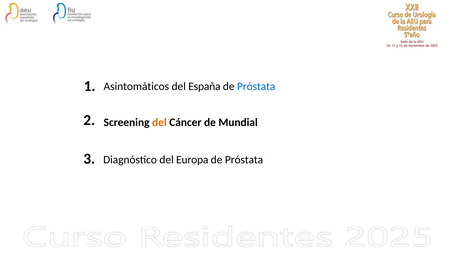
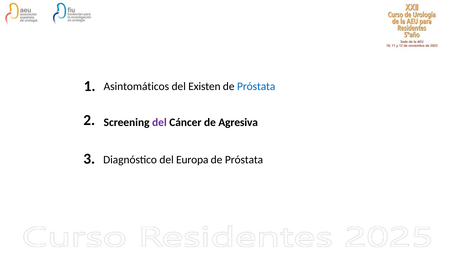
España: España -> Existen (204, 86)
del colour: orange -> purple (159, 122)
Mundial: Mundial -> Agresiva (238, 122)
